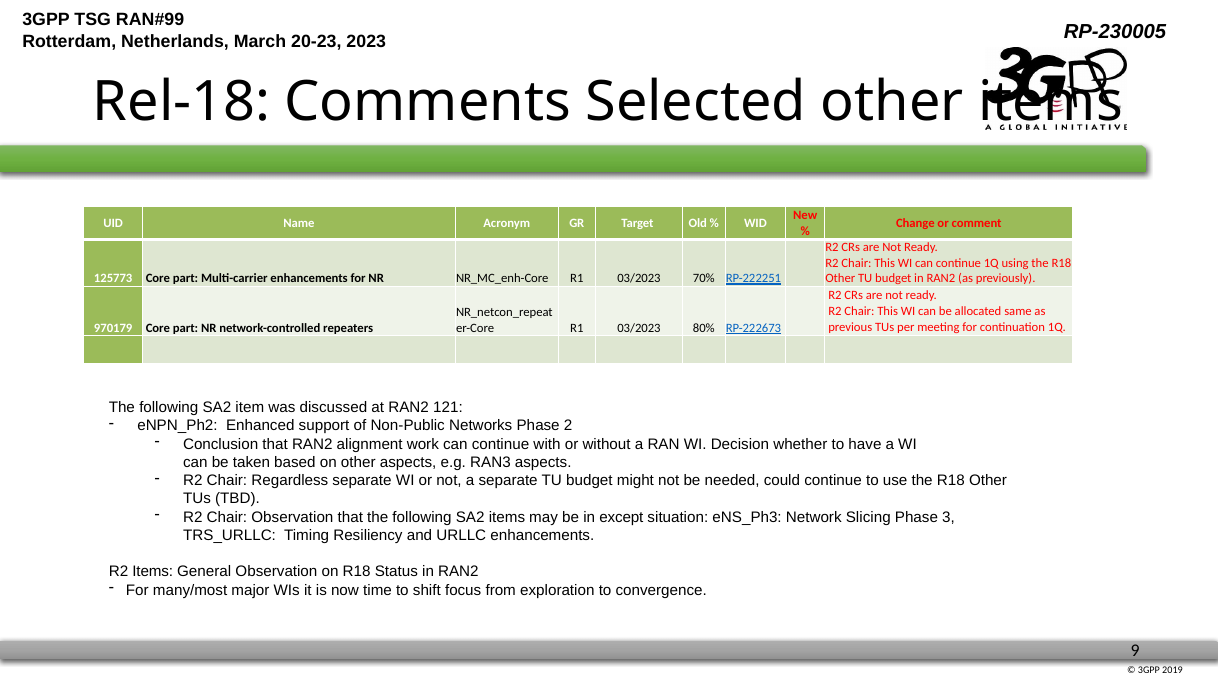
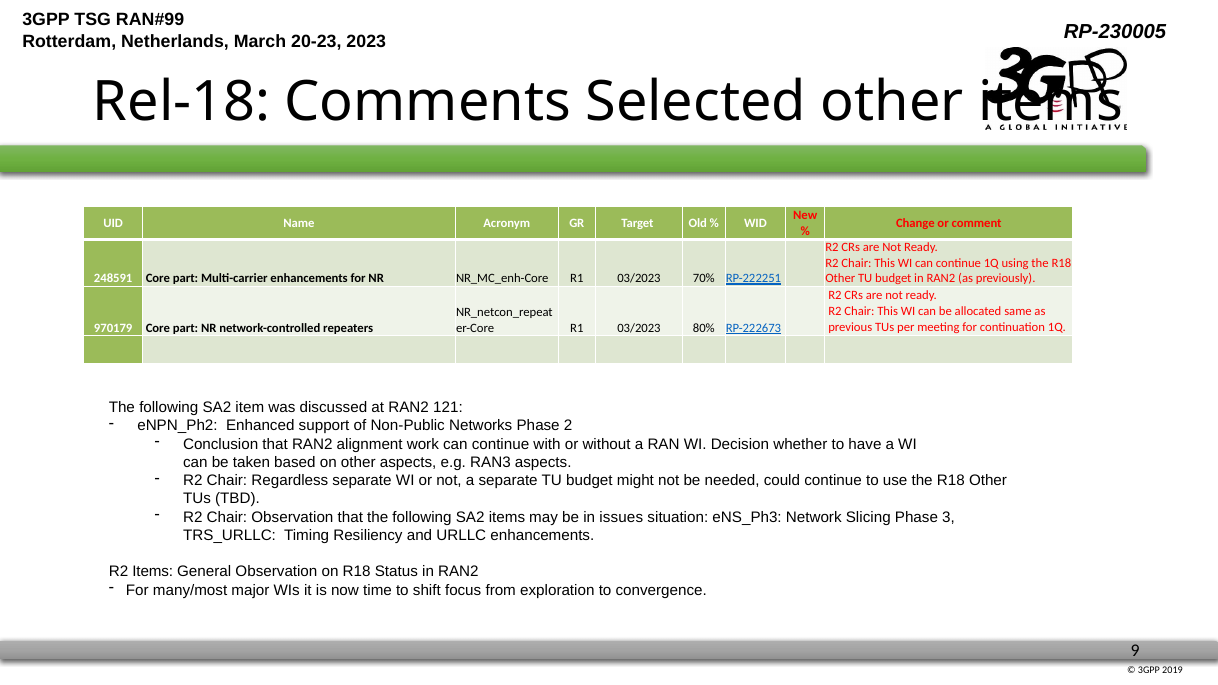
125773: 125773 -> 248591 (113, 279)
except: except -> issues (621, 517)
